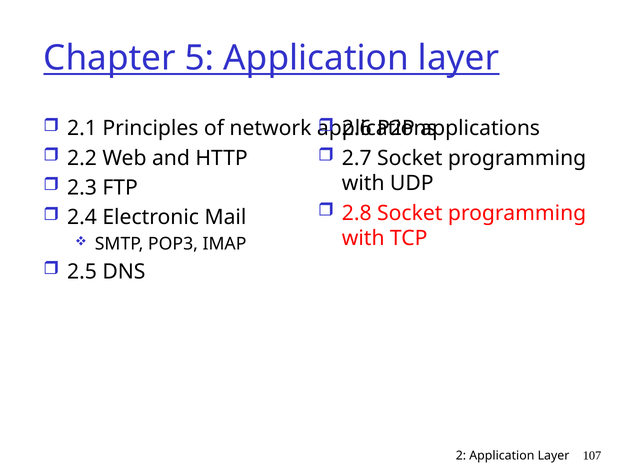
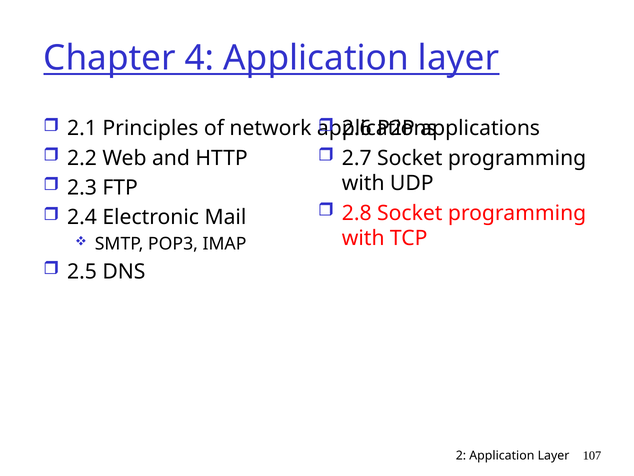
5: 5 -> 4 (200, 58)
